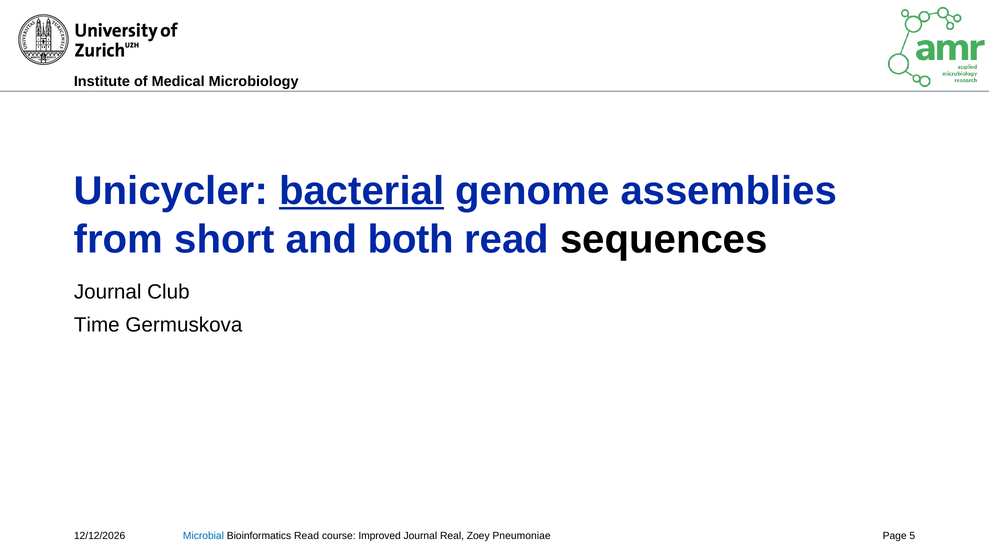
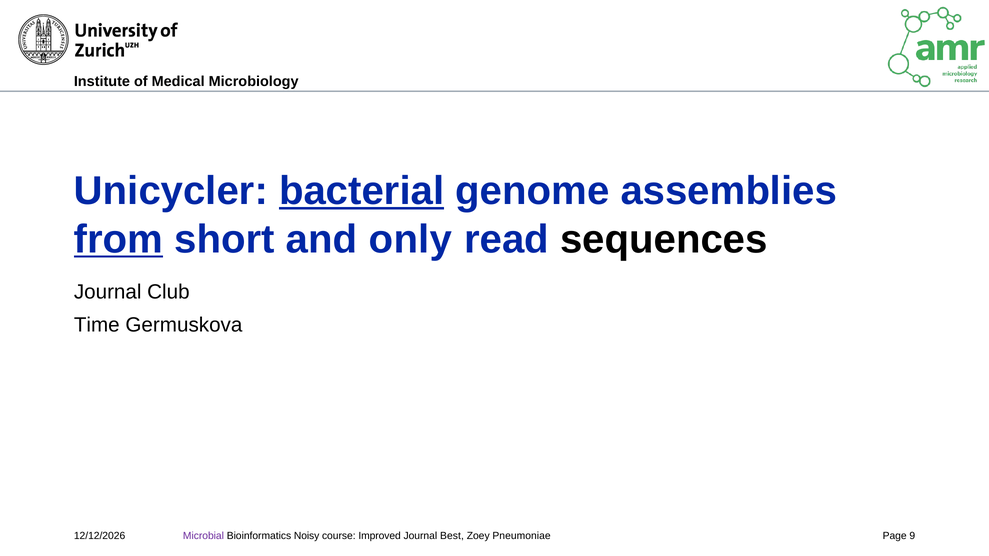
from underline: none -> present (119, 239)
both: both -> only (410, 239)
Microbial colour: blue -> purple (203, 536)
Bioinformatics Read: Read -> Noisy (307, 536)
Real: Real -> Best (452, 536)
5: 5 -> 9 (912, 536)
